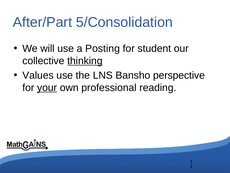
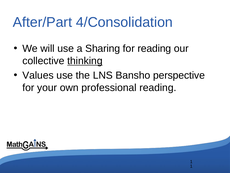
5/Consolidation: 5/Consolidation -> 4/Consolidation (124, 22)
Posting: Posting -> Sharing (103, 48)
for student: student -> reading (154, 48)
your underline: present -> none (47, 87)
